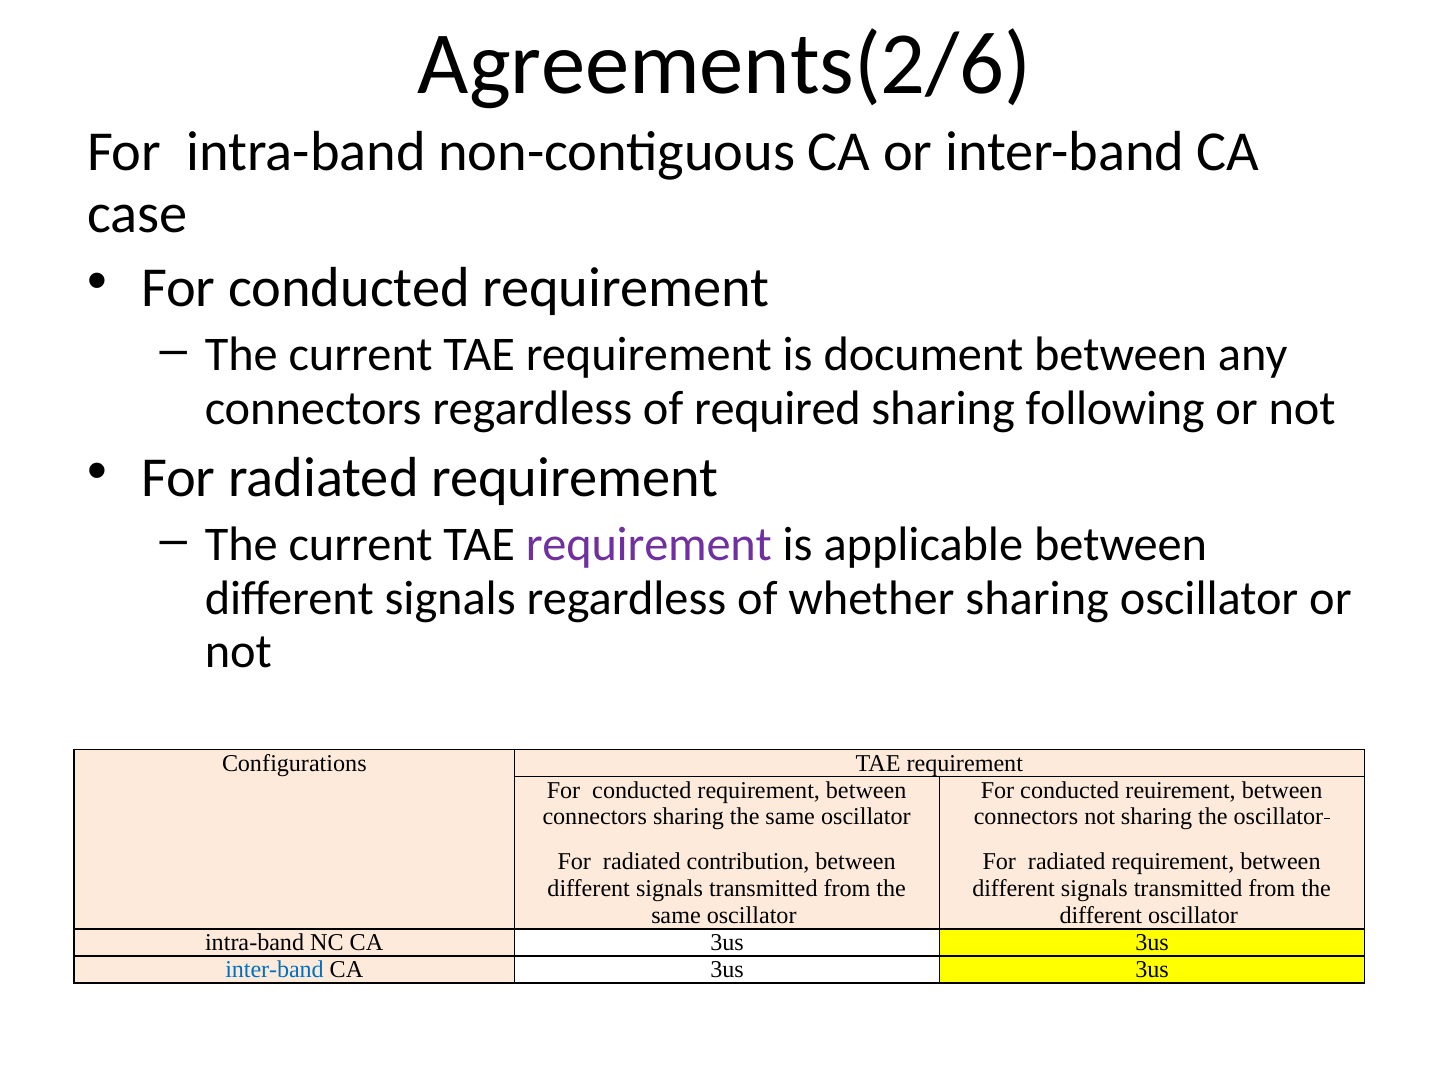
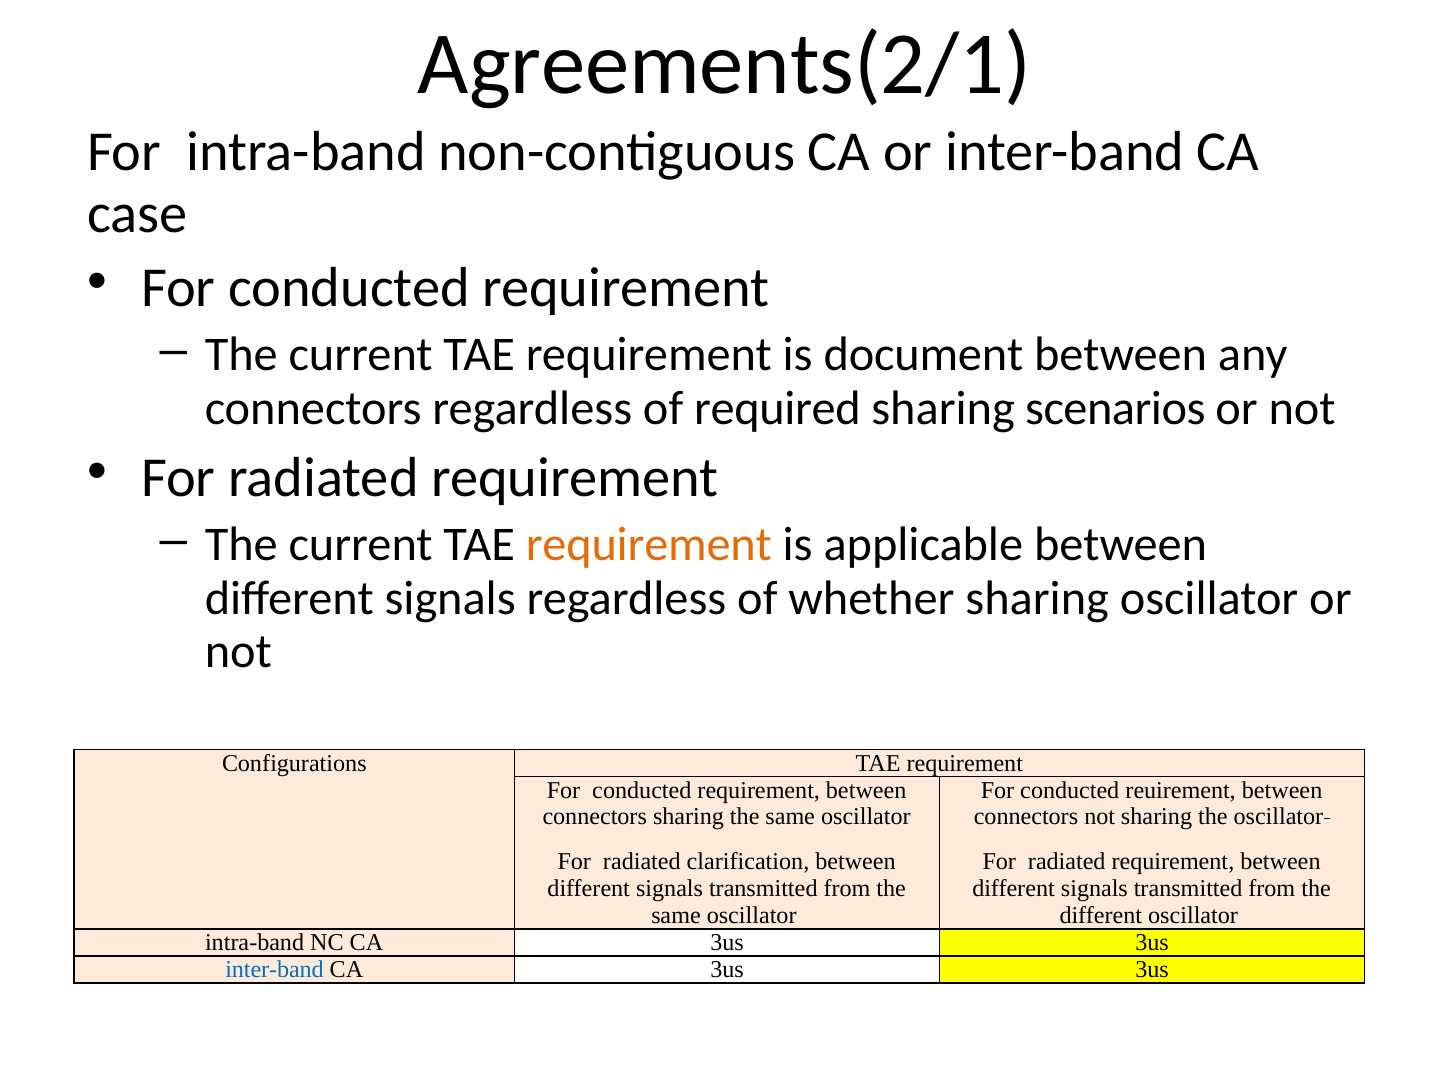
Agreements(2/6: Agreements(2/6 -> Agreements(2/1 (725, 64)
following: following -> scenarios (1115, 408)
requirement colour: purple -> orange (649, 545)
contribution: contribution -> clarification (748, 862)
